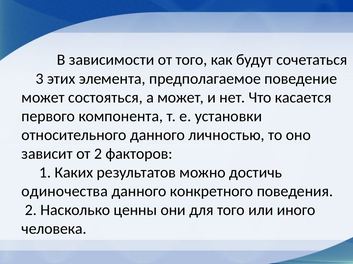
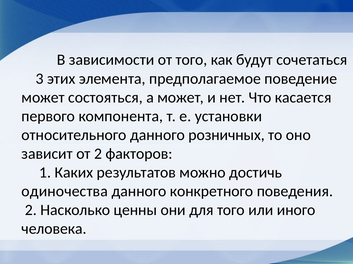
личностью: личностью -> розничных (227, 135)
